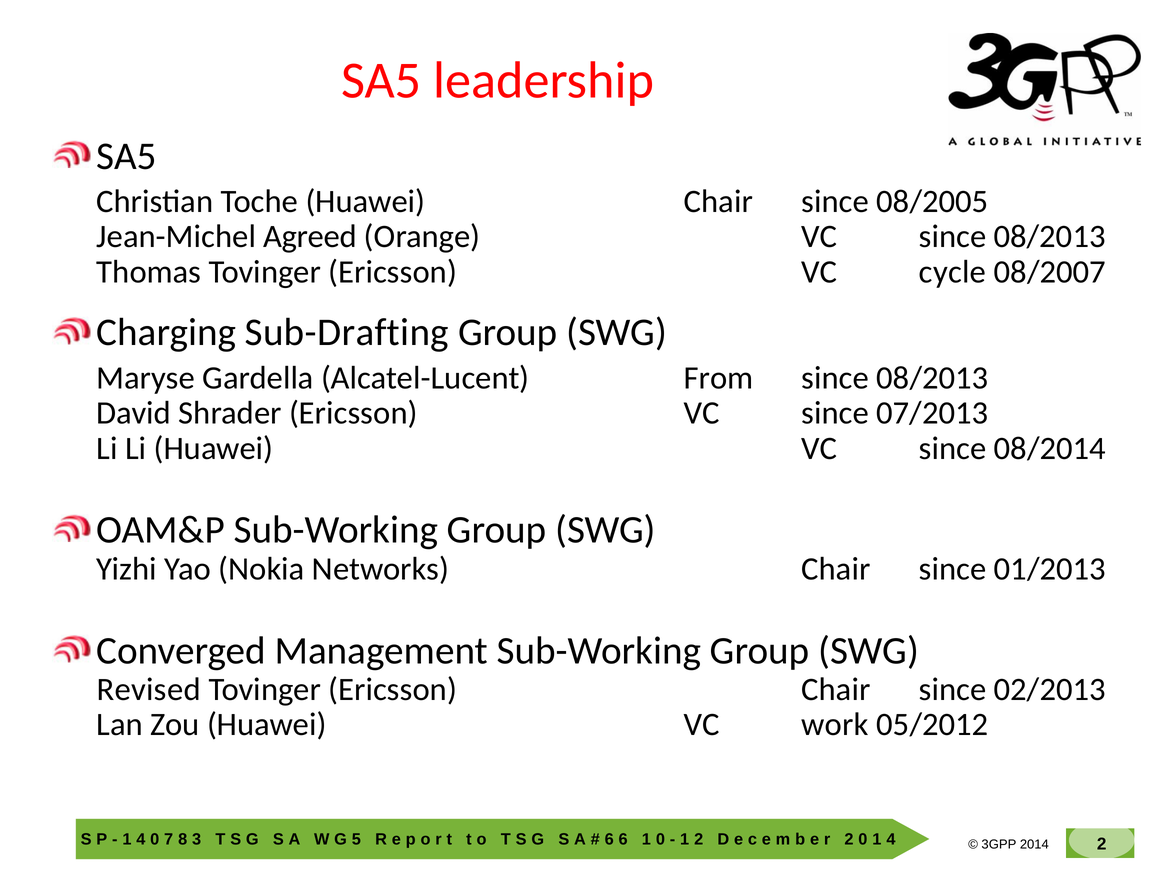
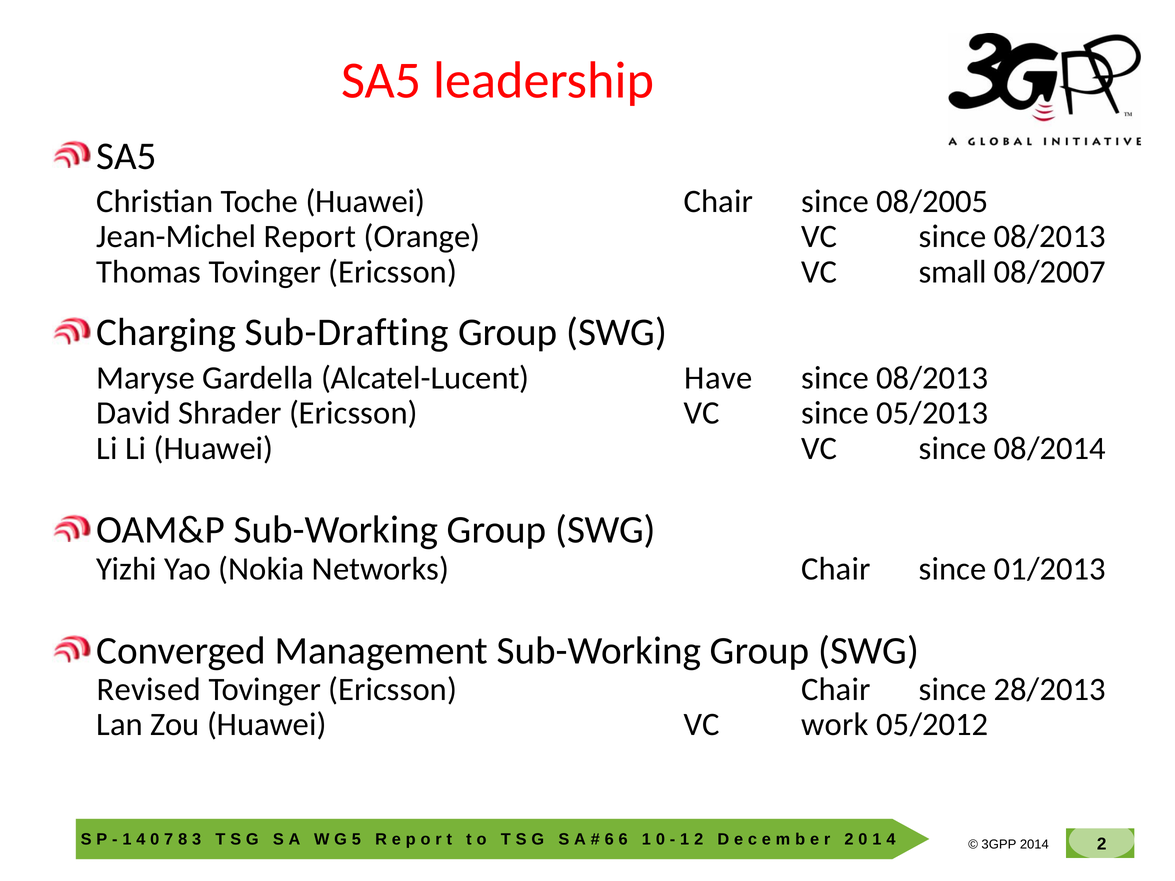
Agreed: Agreed -> Report (310, 237)
cycle: cycle -> small (953, 272)
From: From -> Have (718, 378)
07/2013: 07/2013 -> 05/2013 (932, 413)
02/2013: 02/2013 -> 28/2013 (1050, 690)
